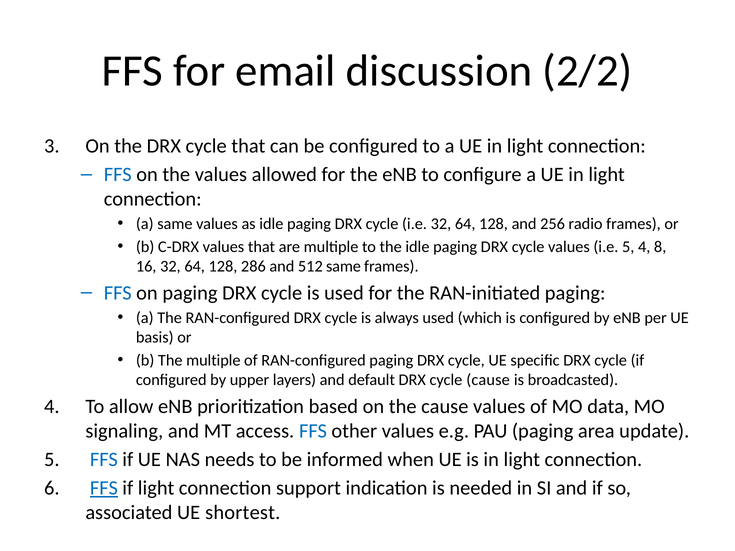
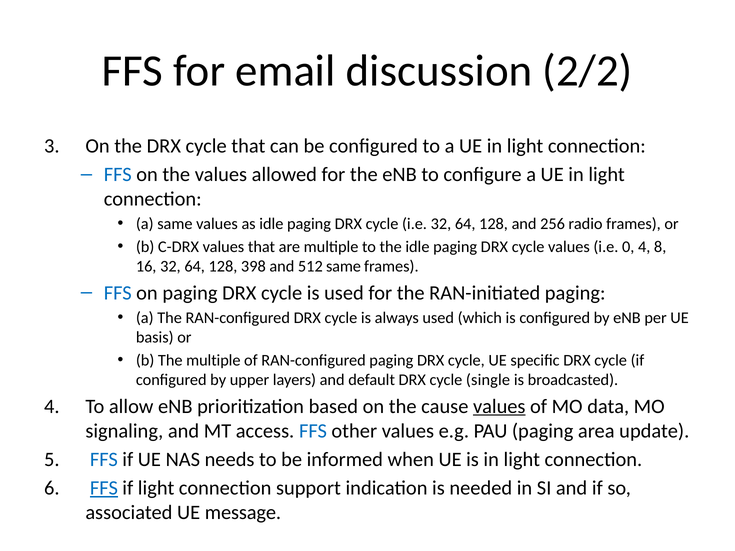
i.e 5: 5 -> 0 (628, 247)
286: 286 -> 398 (253, 267)
cycle cause: cause -> single (488, 380)
values underline: none -> present (499, 406)
shortest: shortest -> message (243, 513)
